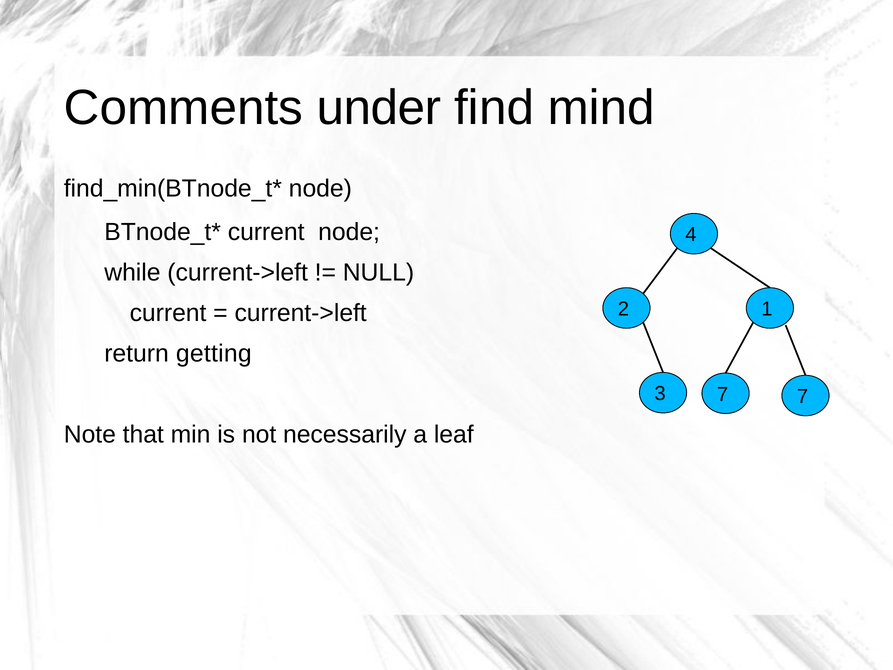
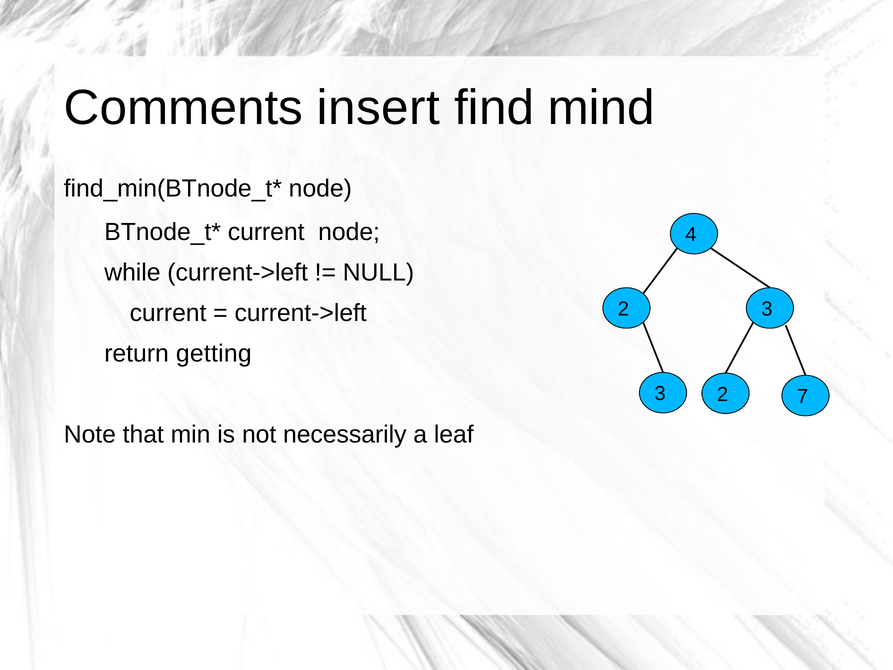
under: under -> insert (378, 108)
2 1: 1 -> 3 (767, 309)
3 7: 7 -> 2 (723, 394)
